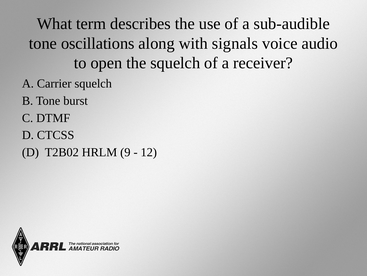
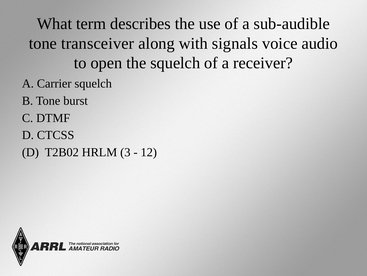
oscillations: oscillations -> transceiver (98, 43)
9: 9 -> 3 (125, 152)
